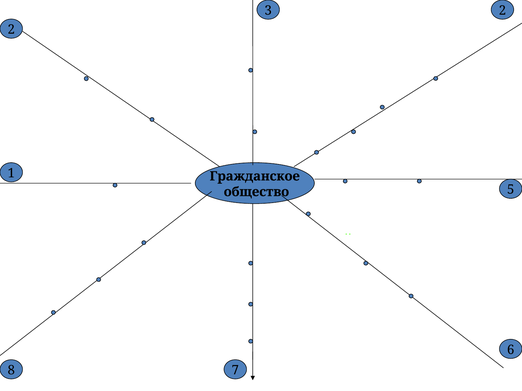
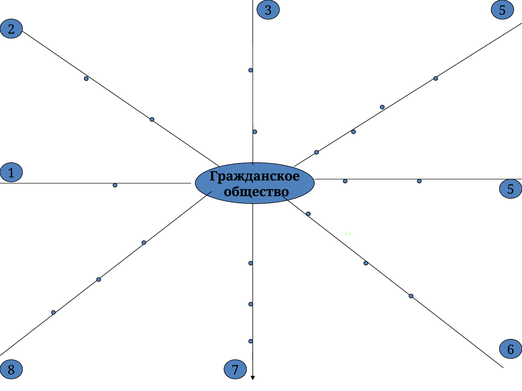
3 2: 2 -> 5 (502, 11)
